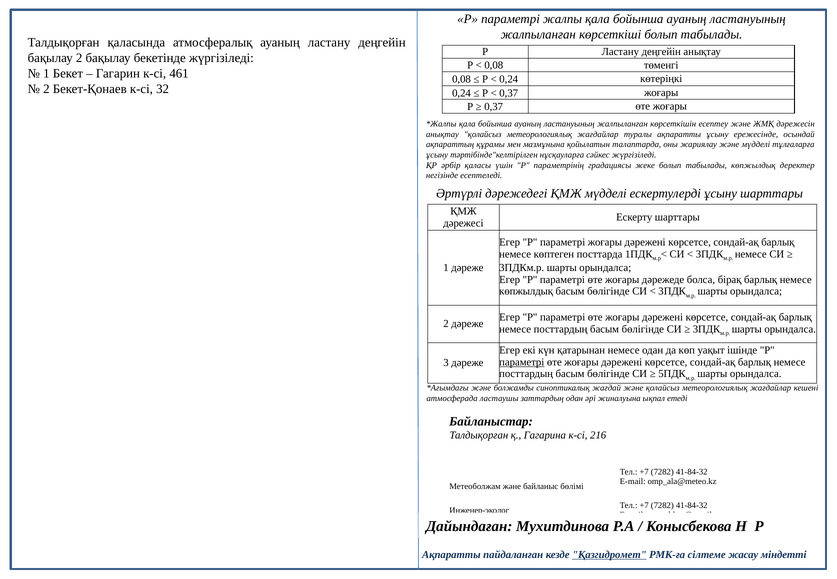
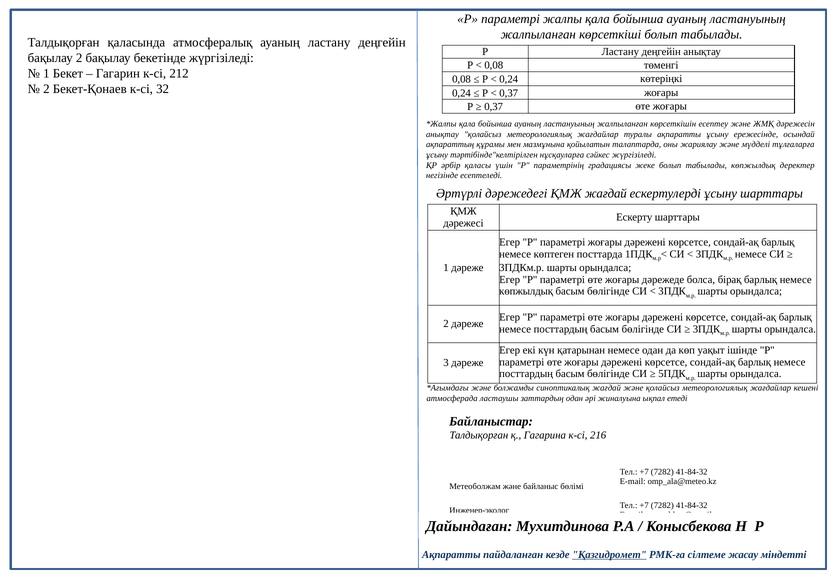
461: 461 -> 212 (179, 73)
ҚМЖ мүдделі: мүдделі -> жағдай (606, 194)
параметрі underline: present -> none (522, 362)
